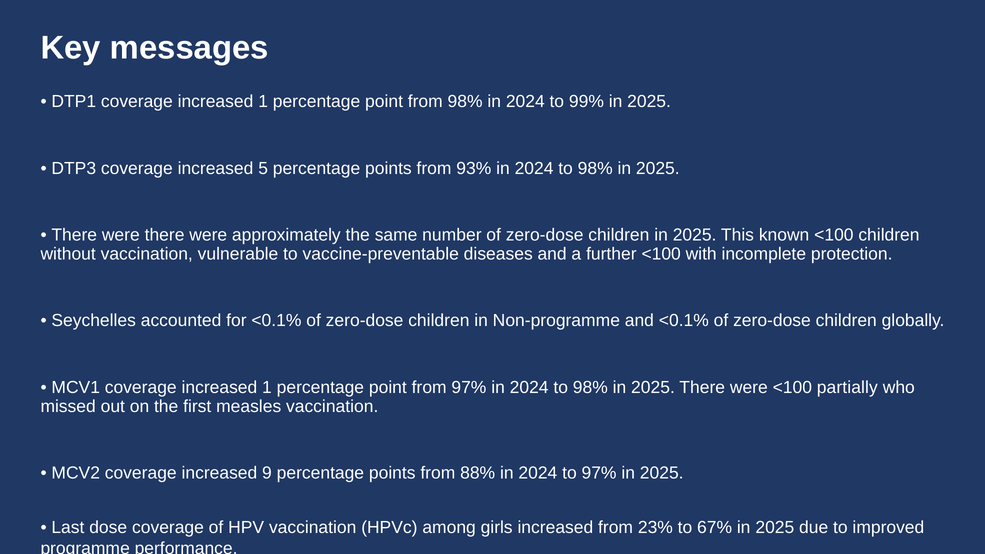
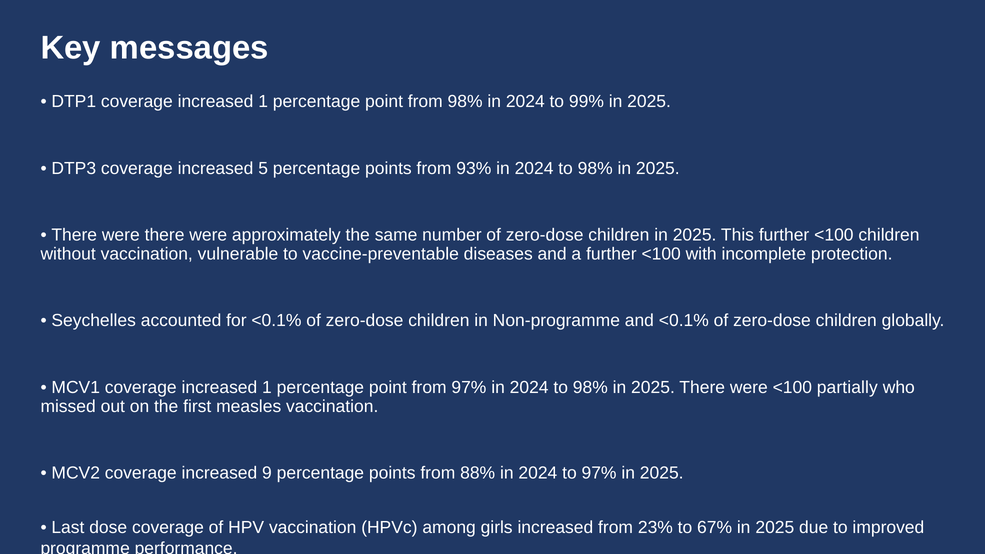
This known: known -> further (784, 235)
